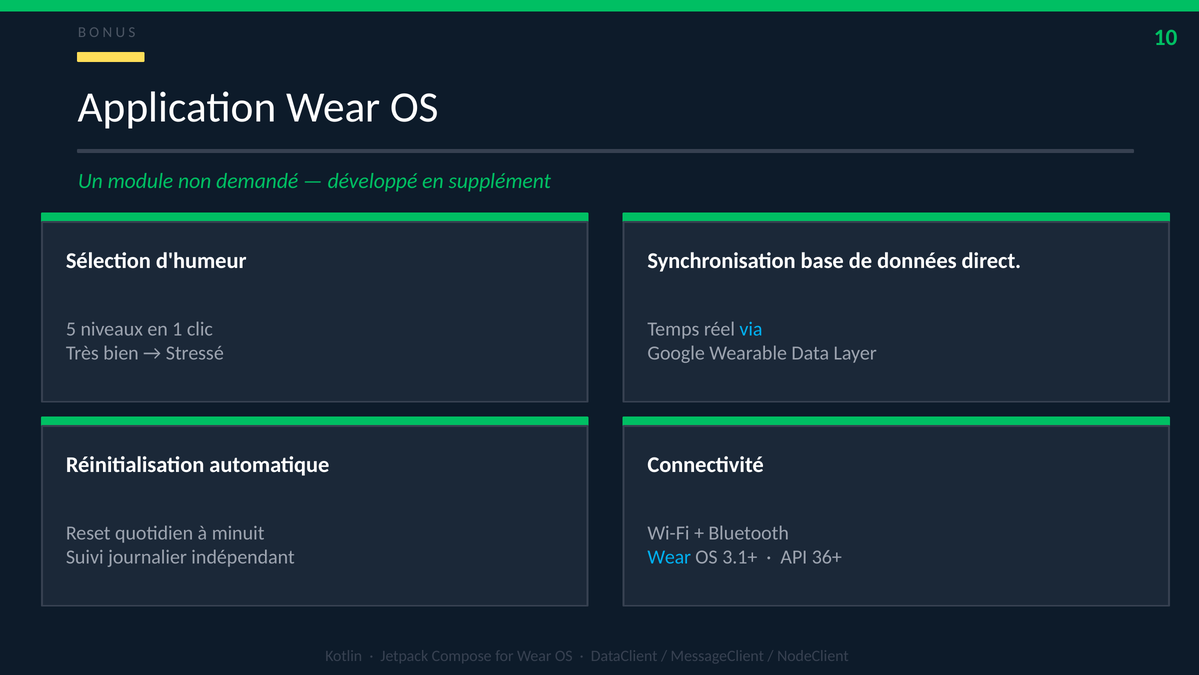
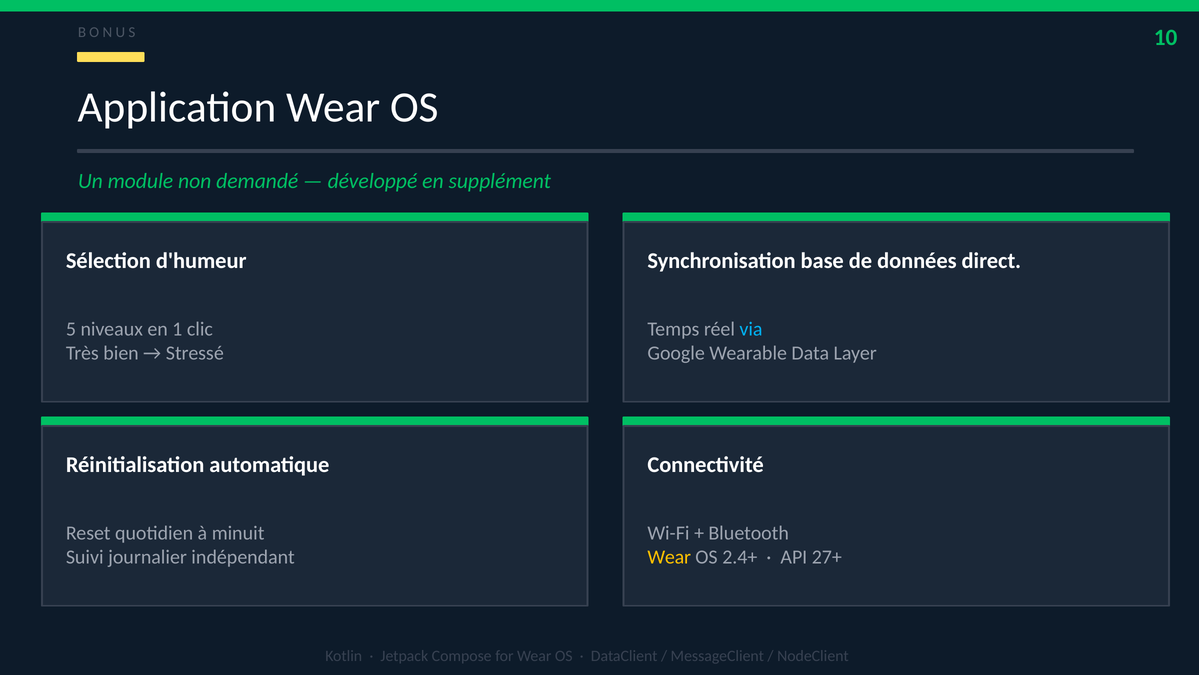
Wear colour: light blue -> yellow (669, 557)
3.1+: 3.1+ -> 2.4+ (740, 557)
36+: 36+ -> 27+ (827, 557)
